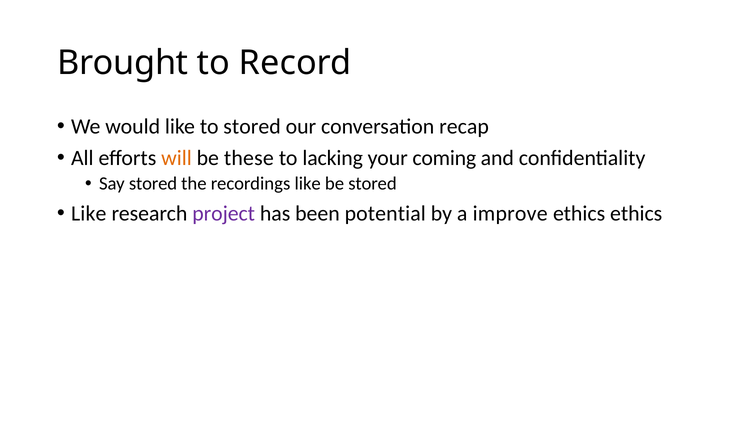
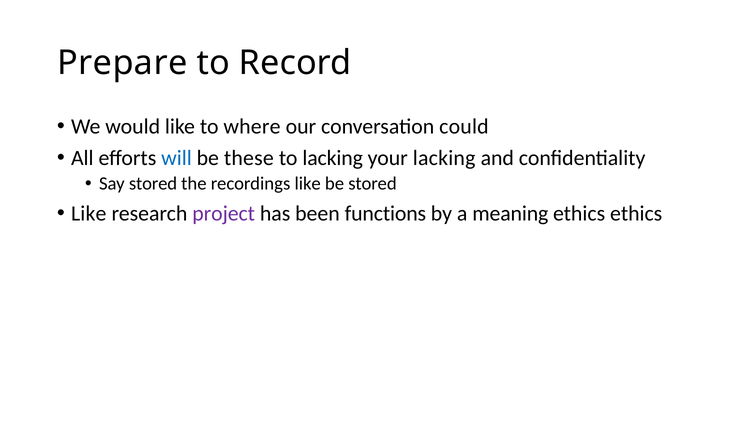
Brought: Brought -> Prepare (122, 63)
to stored: stored -> where (252, 126)
recap: recap -> could (464, 126)
will colour: orange -> blue (176, 158)
your coming: coming -> lacking (444, 158)
potential: potential -> functions (385, 213)
improve: improve -> meaning (510, 213)
